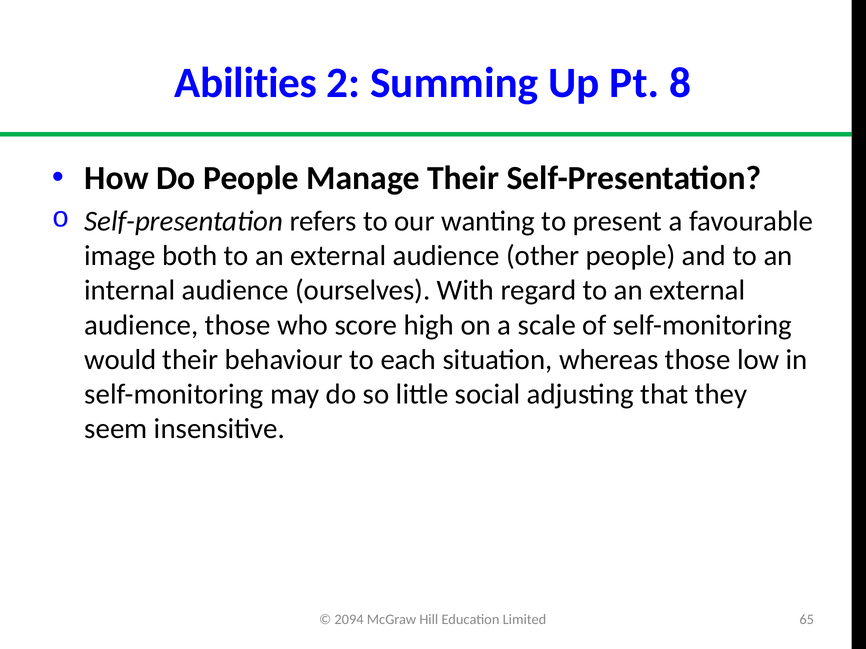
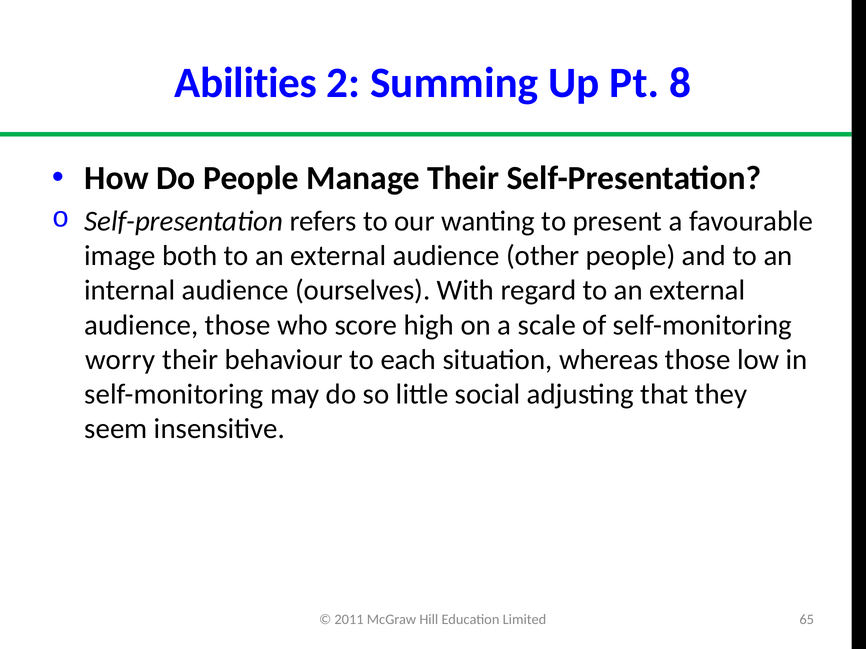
would: would -> worry (120, 360)
2094: 2094 -> 2011 (349, 620)
